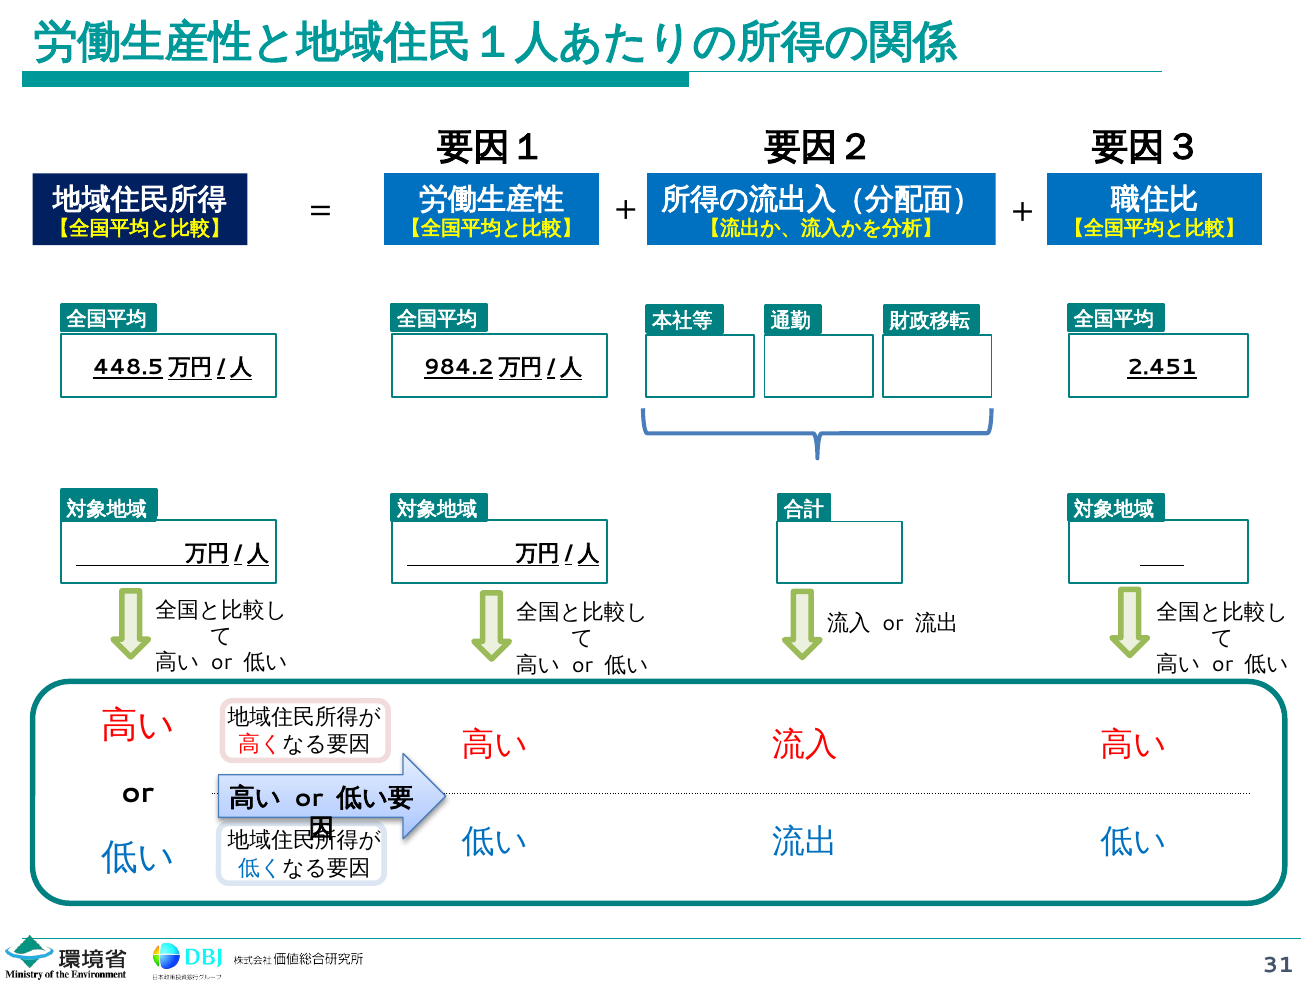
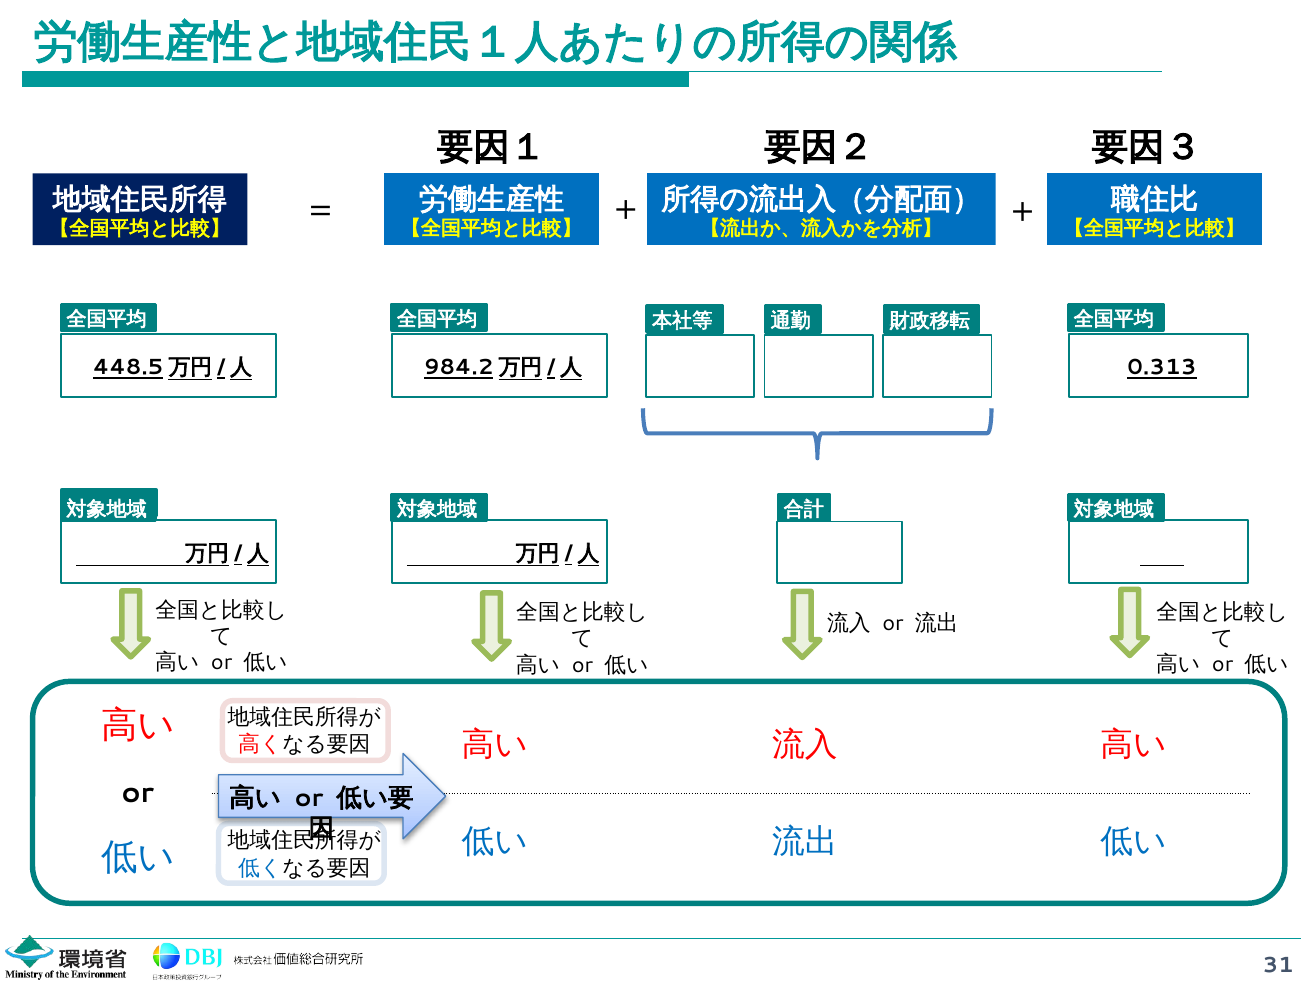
2.451: 2.451 -> 0.313 (1162, 367)
